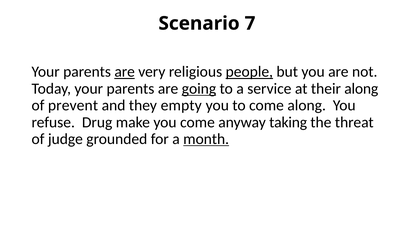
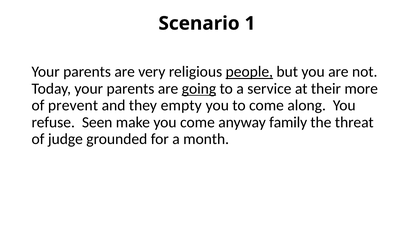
7: 7 -> 1 (250, 23)
are underline: present -> none (125, 72)
their along: along -> more (361, 89)
Drug: Drug -> Seen (97, 122)
taking: taking -> family (288, 122)
month underline: present -> none (206, 139)
